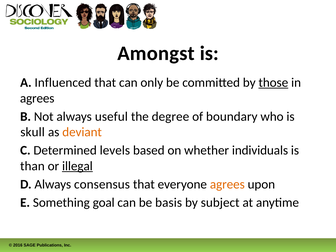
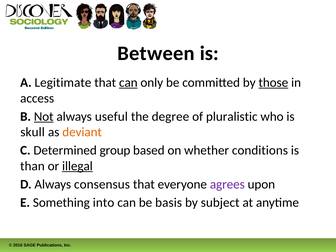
Amongst: Amongst -> Between (156, 53)
Influenced: Influenced -> Legitimate (63, 83)
can underline: none -> present (128, 83)
agrees: agrees -> access (37, 98)
Not underline: none -> present (44, 116)
boundary: boundary -> pluralistic (232, 116)
levels: levels -> group (115, 150)
individuals: individuals -> conditions (260, 150)
agrees colour: orange -> purple (227, 184)
goal: goal -> into (104, 203)
